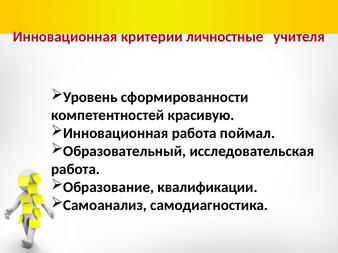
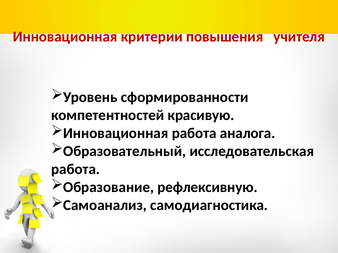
личностные: личностные -> повышения (225, 37)
поймал: поймал -> аналога (248, 133)
квалификации: квалификации -> рефлексивную (207, 188)
